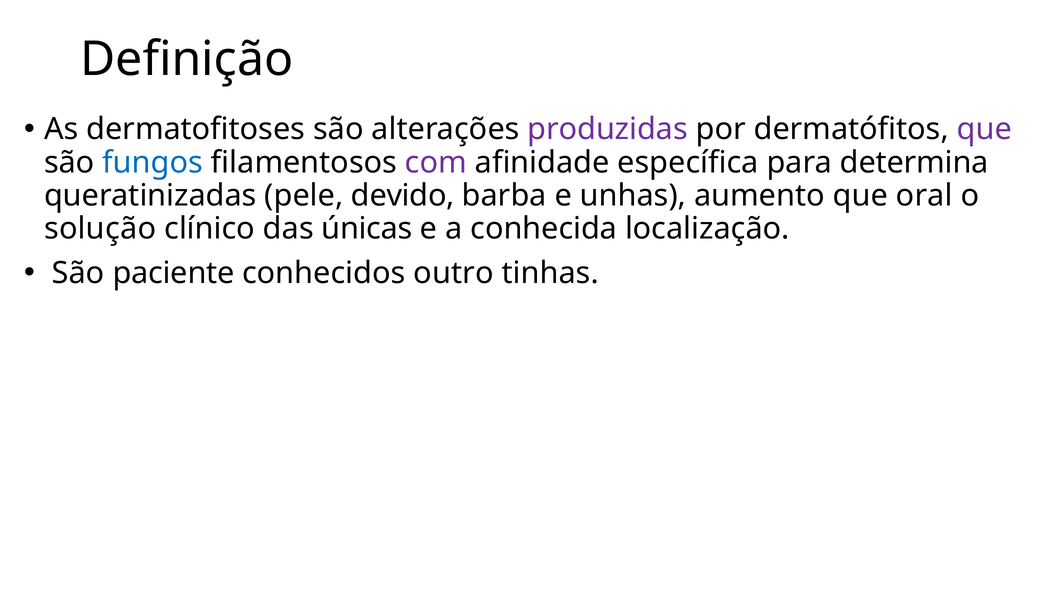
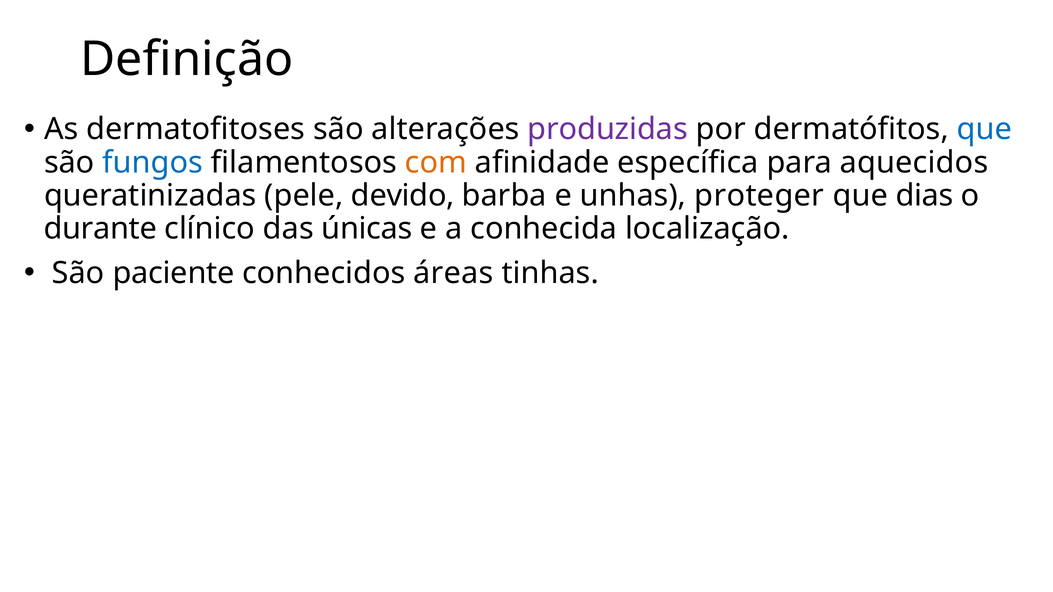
que colour: purple -> blue (984, 129)
com colour: purple -> orange (436, 163)
determina: determina -> aquecidos (914, 163)
aumento: aumento -> proteger (759, 196)
oral: oral -> dias (924, 196)
solução: solução -> durante (100, 229)
outro: outro -> áreas (453, 273)
